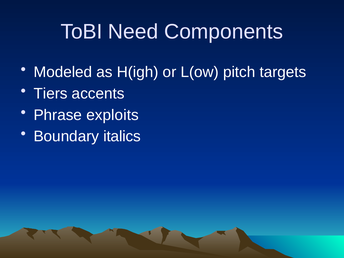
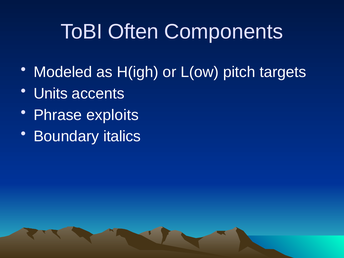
Need: Need -> Often (133, 32)
Tiers: Tiers -> Units (51, 94)
